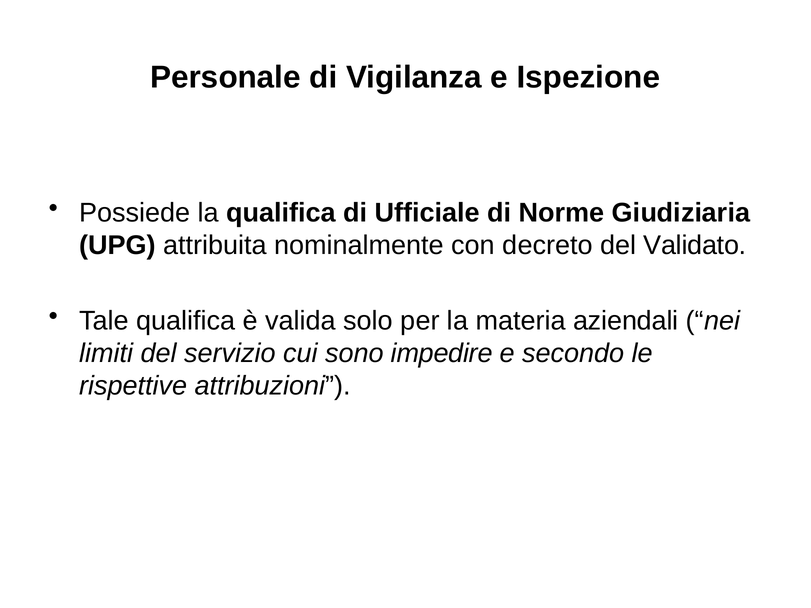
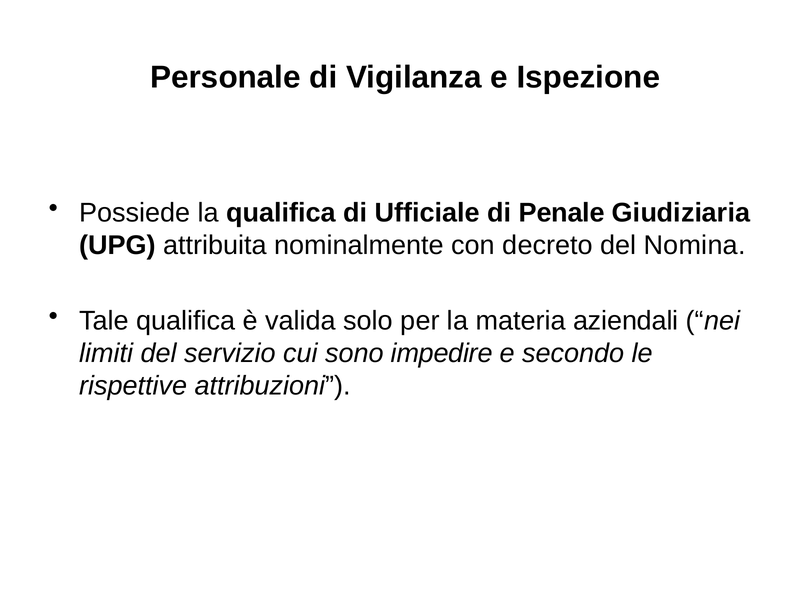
Norme: Norme -> Penale (562, 213)
Validato: Validato -> Nomina (695, 245)
